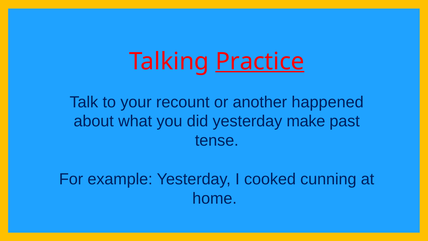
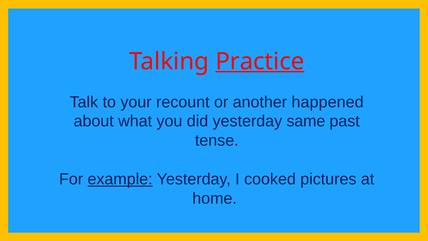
make: make -> same (306, 121)
example underline: none -> present (120, 179)
cunning: cunning -> pictures (328, 179)
